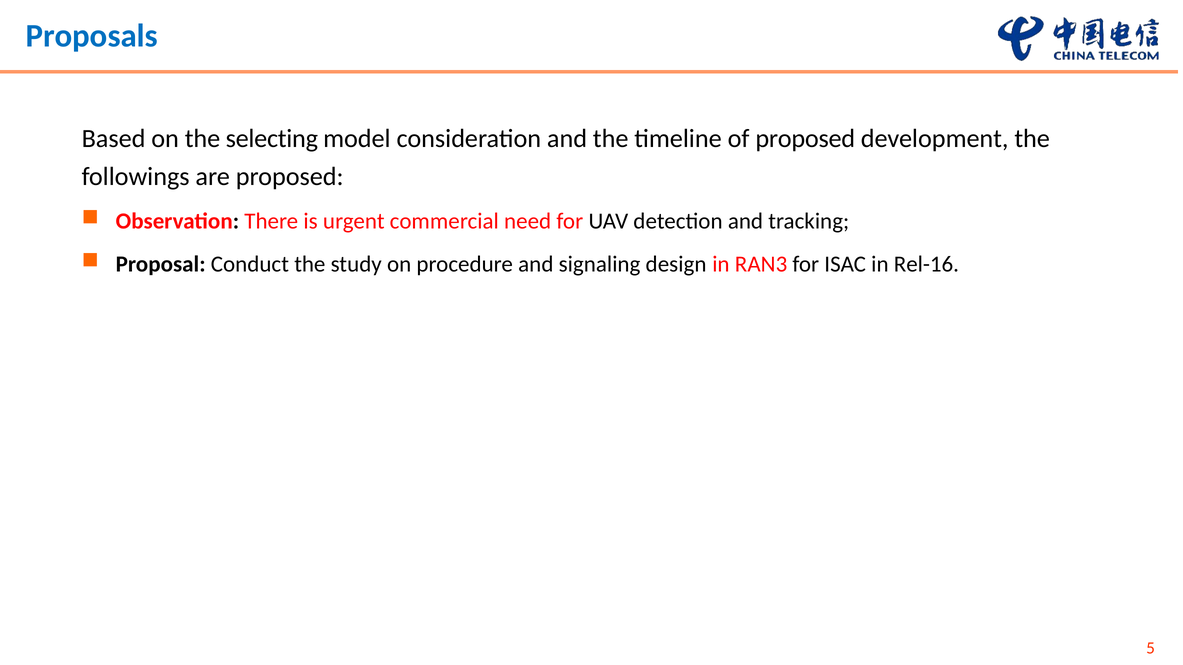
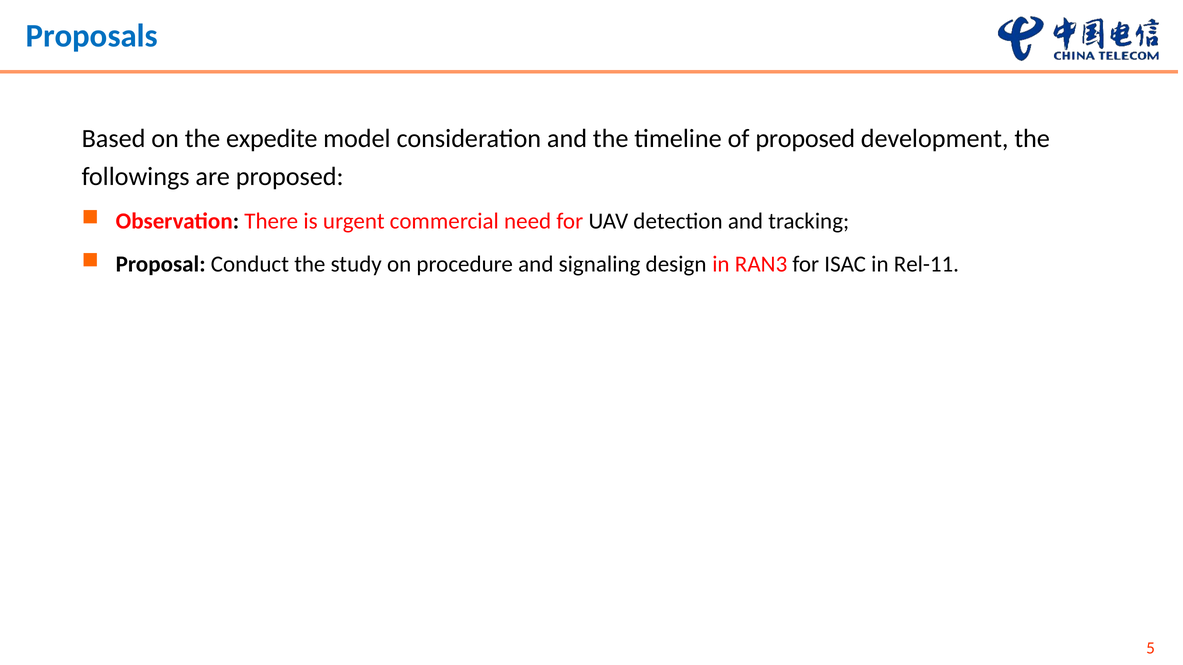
selecting: selecting -> expedite (272, 139)
Rel-16: Rel-16 -> Rel-11 (926, 264)
